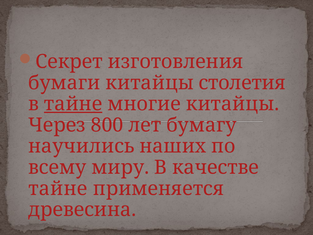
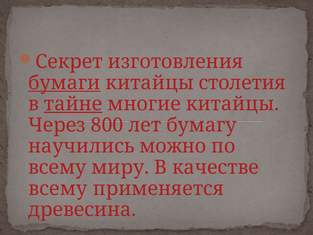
бумаги underline: none -> present (64, 83)
наших: наших -> можно (173, 146)
тайне: тайне -> всему (58, 188)
